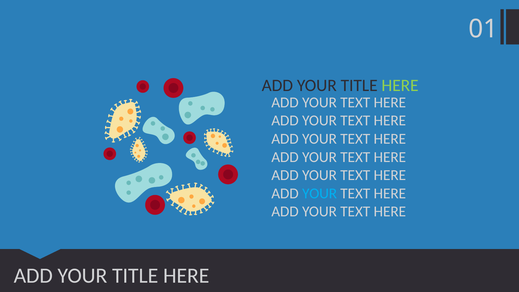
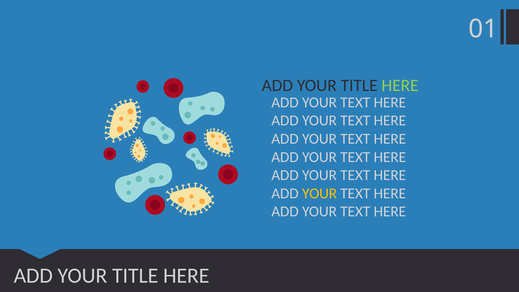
YOUR colour: light blue -> yellow (320, 193)
